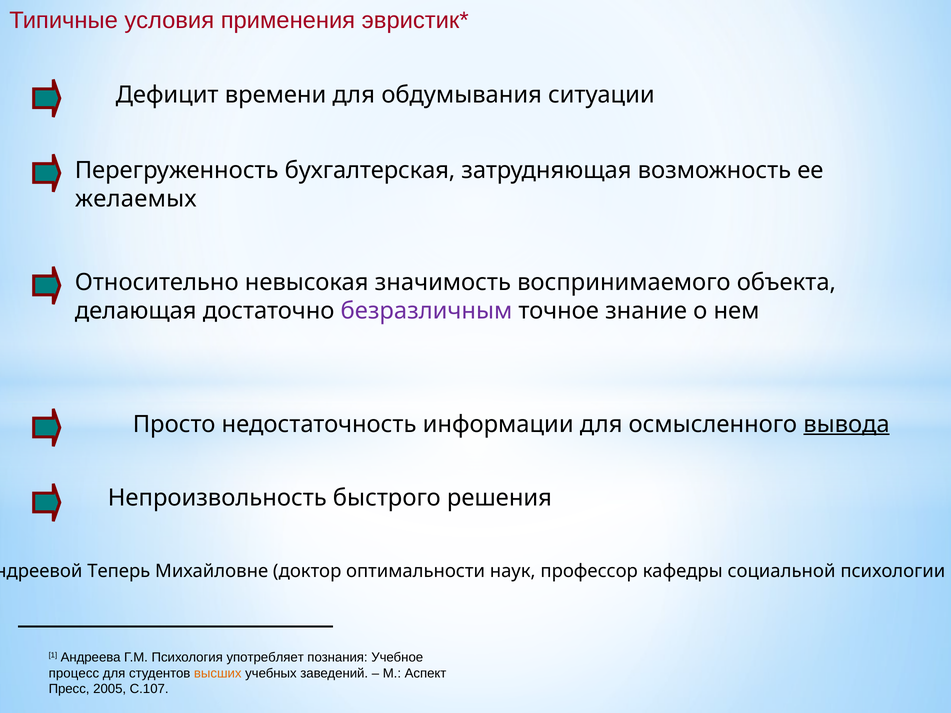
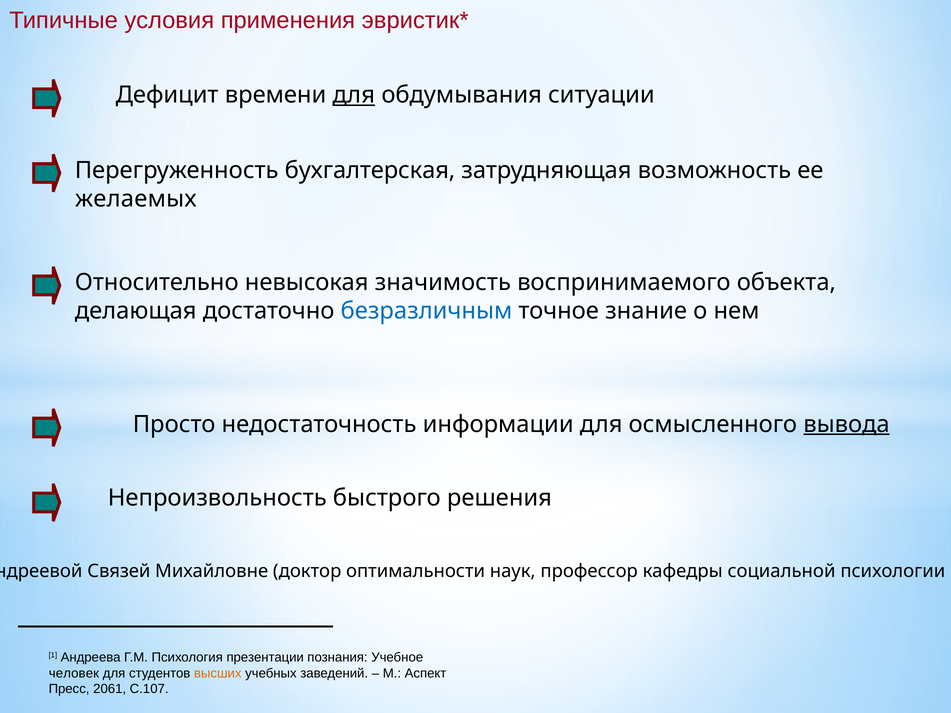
для underline: none -> present (354, 95)
безразличным colour: purple -> blue (426, 311)
Теперь: Теперь -> Связей (119, 571)
употребляет: употребляет -> презентации (265, 658)
процесс: процесс -> человек (74, 673)
2005: 2005 -> 2061 (110, 689)
